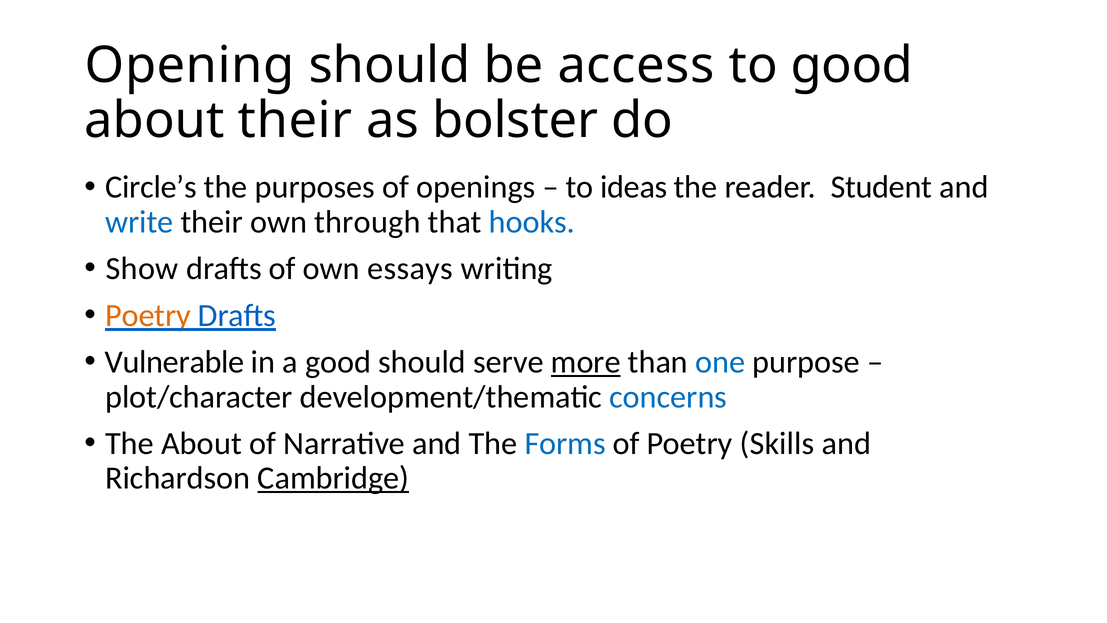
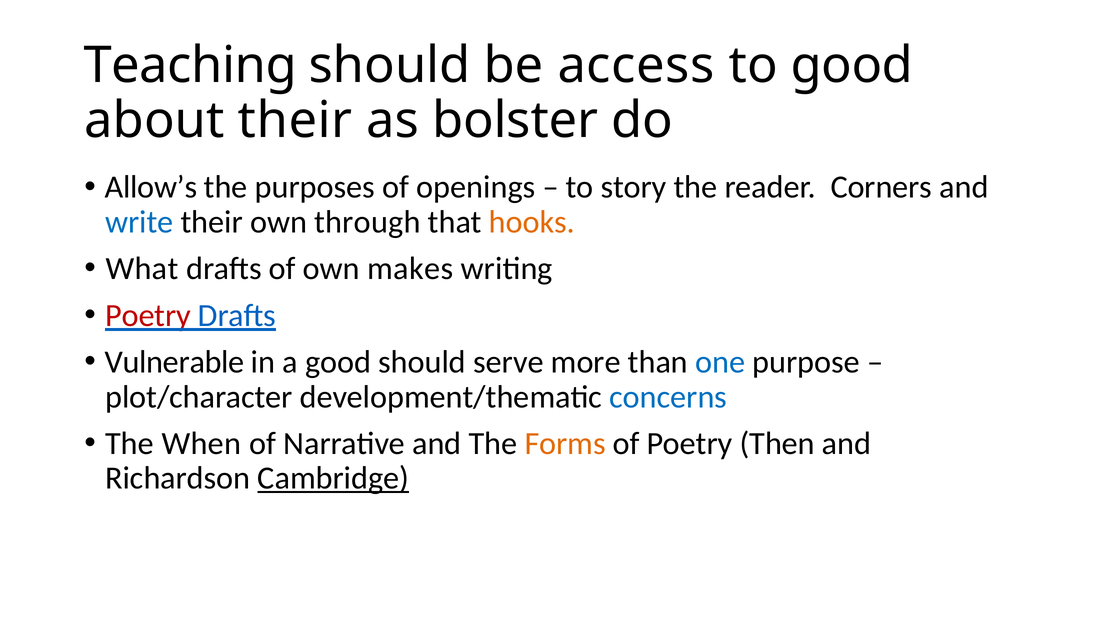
Opening: Opening -> Teaching (190, 66)
Circle’s: Circle’s -> Allow’s (151, 187)
ideas: ideas -> story (634, 187)
Student: Student -> Corners (881, 187)
hooks colour: blue -> orange (532, 222)
Show: Show -> What (142, 268)
essays: essays -> makes (410, 268)
Poetry colour: orange -> red (148, 315)
more underline: present -> none (586, 362)
The About: About -> When (201, 443)
Forms colour: blue -> orange (565, 443)
Skills: Skills -> Then (777, 443)
